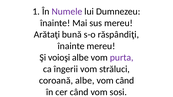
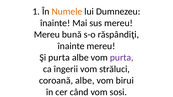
Numele colour: purple -> orange (67, 12)
Arătaţi: Arătaţi -> Mereu (47, 35)
Şi voioşi: voioşi -> purta (59, 58)
vom când: când -> birui (125, 81)
